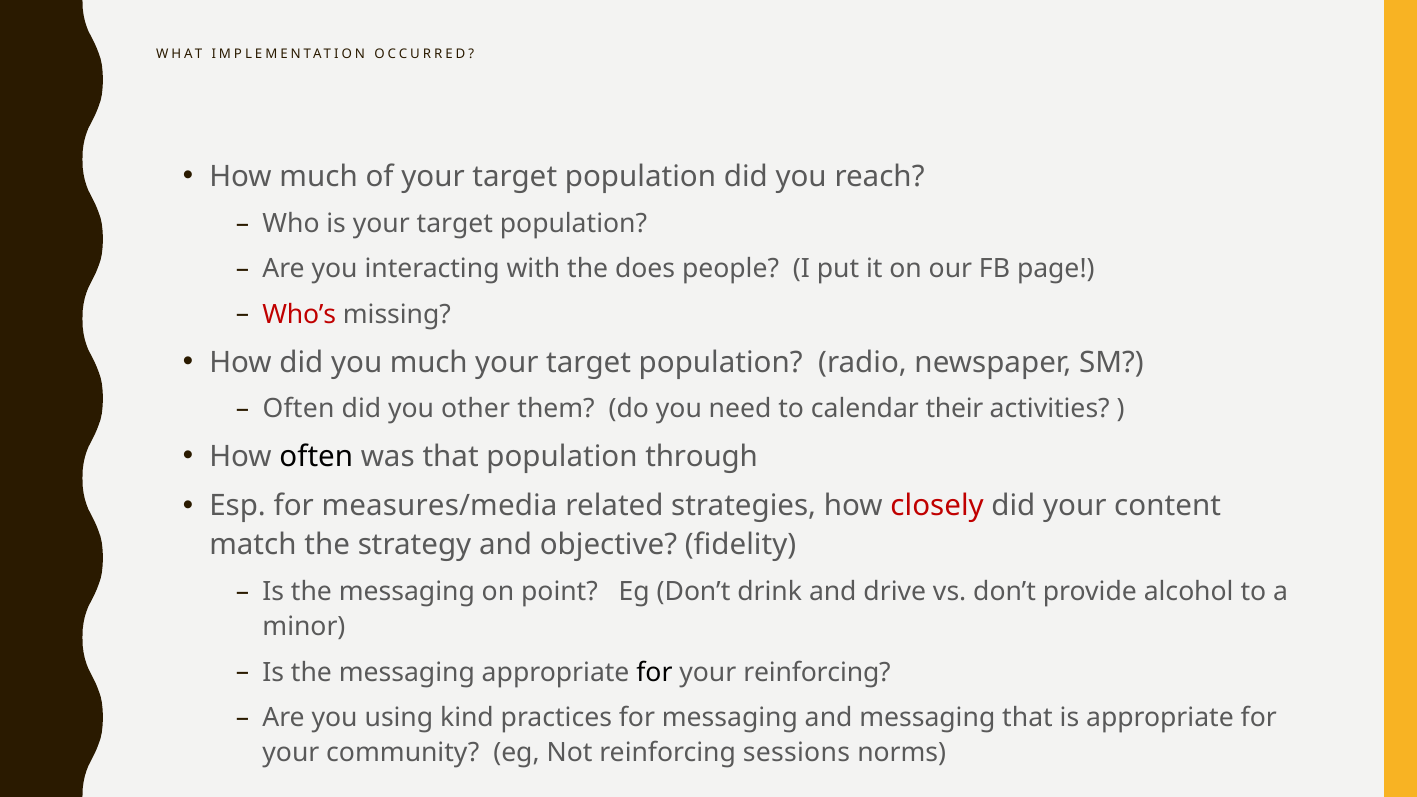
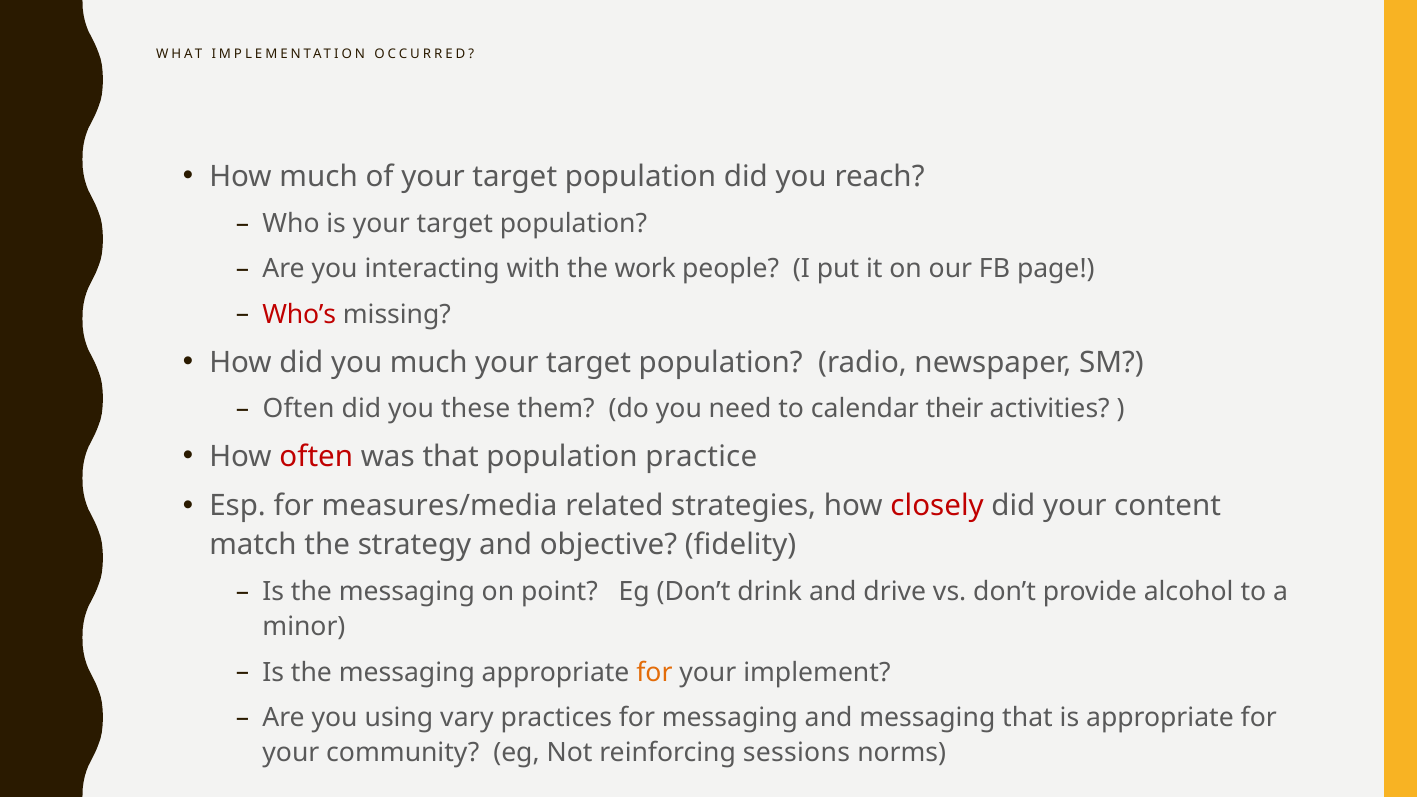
does: does -> work (645, 269)
other: other -> these (476, 409)
often colour: black -> red (316, 457)
through: through -> practice (701, 457)
for colour: black -> orange (654, 673)
your reinforcing: reinforcing -> implement (817, 673)
kind: kind -> vary (467, 718)
